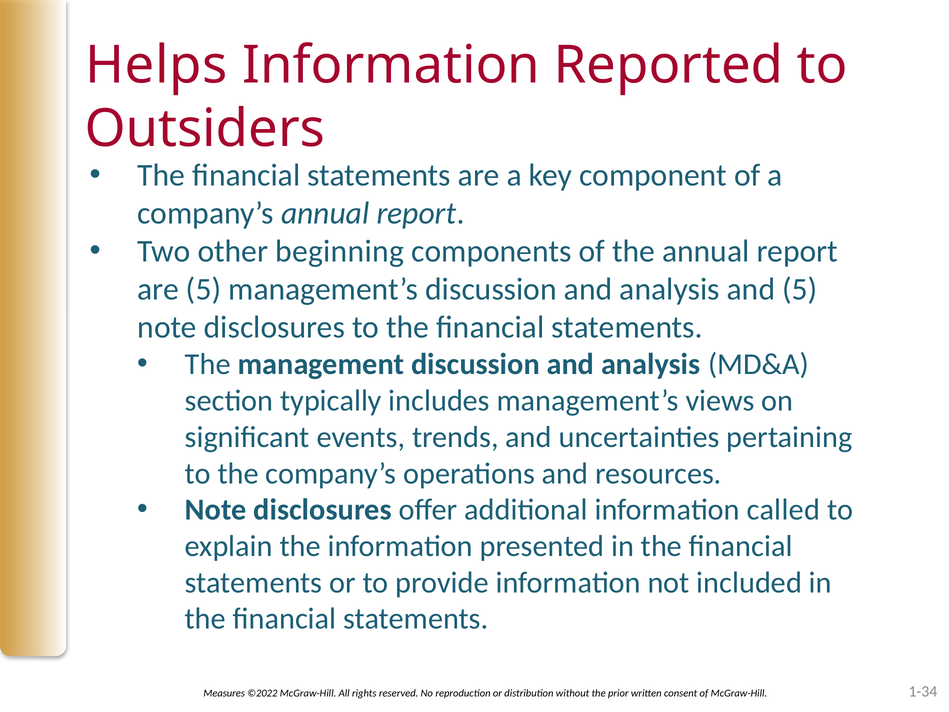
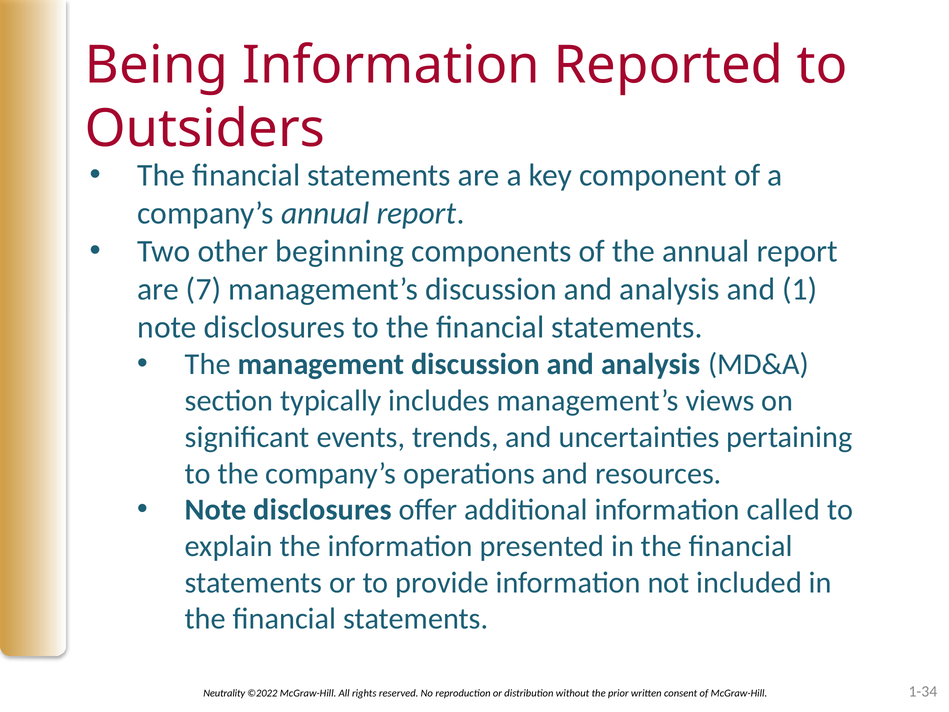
Helps: Helps -> Being (156, 65)
are 5: 5 -> 7 (204, 289)
and 5: 5 -> 1 (800, 289)
Measures: Measures -> Neutrality (224, 693)
